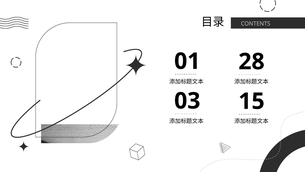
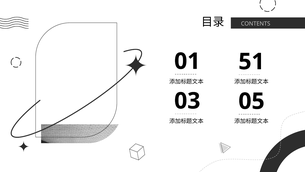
28: 28 -> 51 (252, 62)
15: 15 -> 05 (252, 101)
